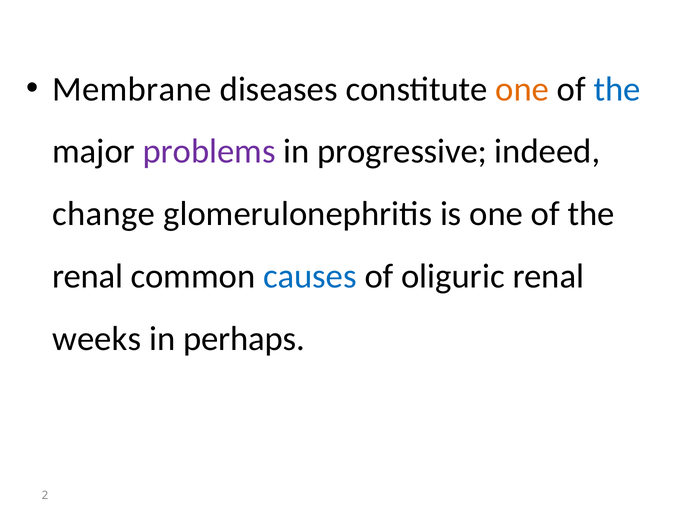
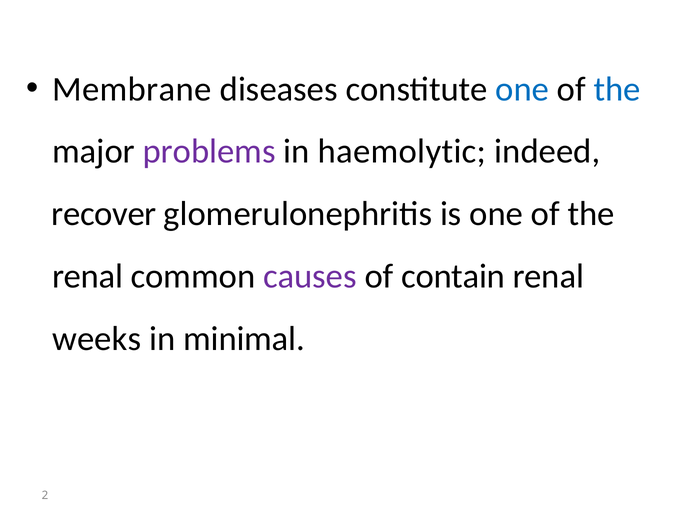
one colour: orange -> blue (522, 89)
progressive: progressive -> haemolytic (402, 152)
change: change -> recover (104, 214)
causes colour: blue -> purple (310, 277)
oliguric: oliguric -> contain (453, 277)
perhaps: perhaps -> minimal (244, 339)
